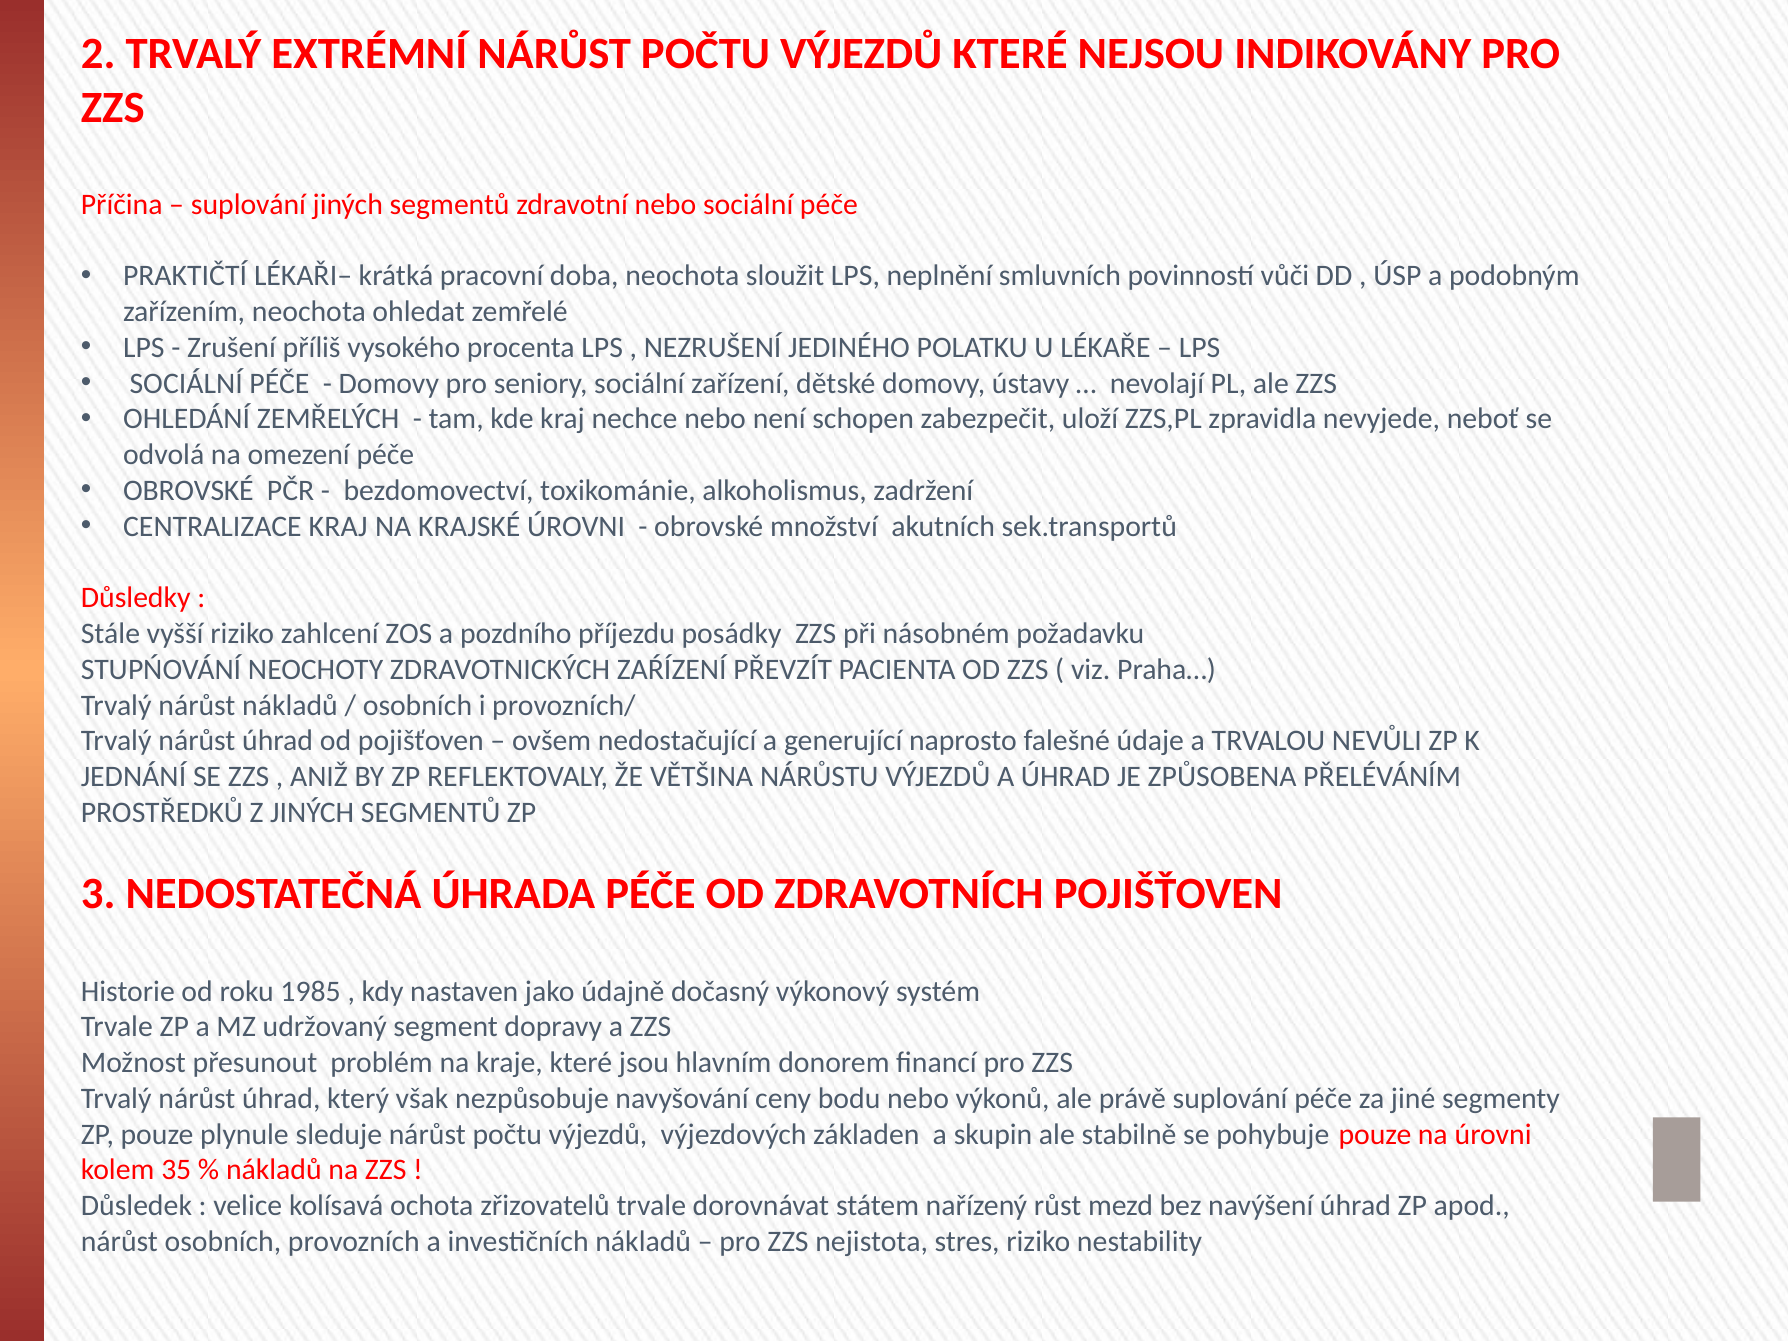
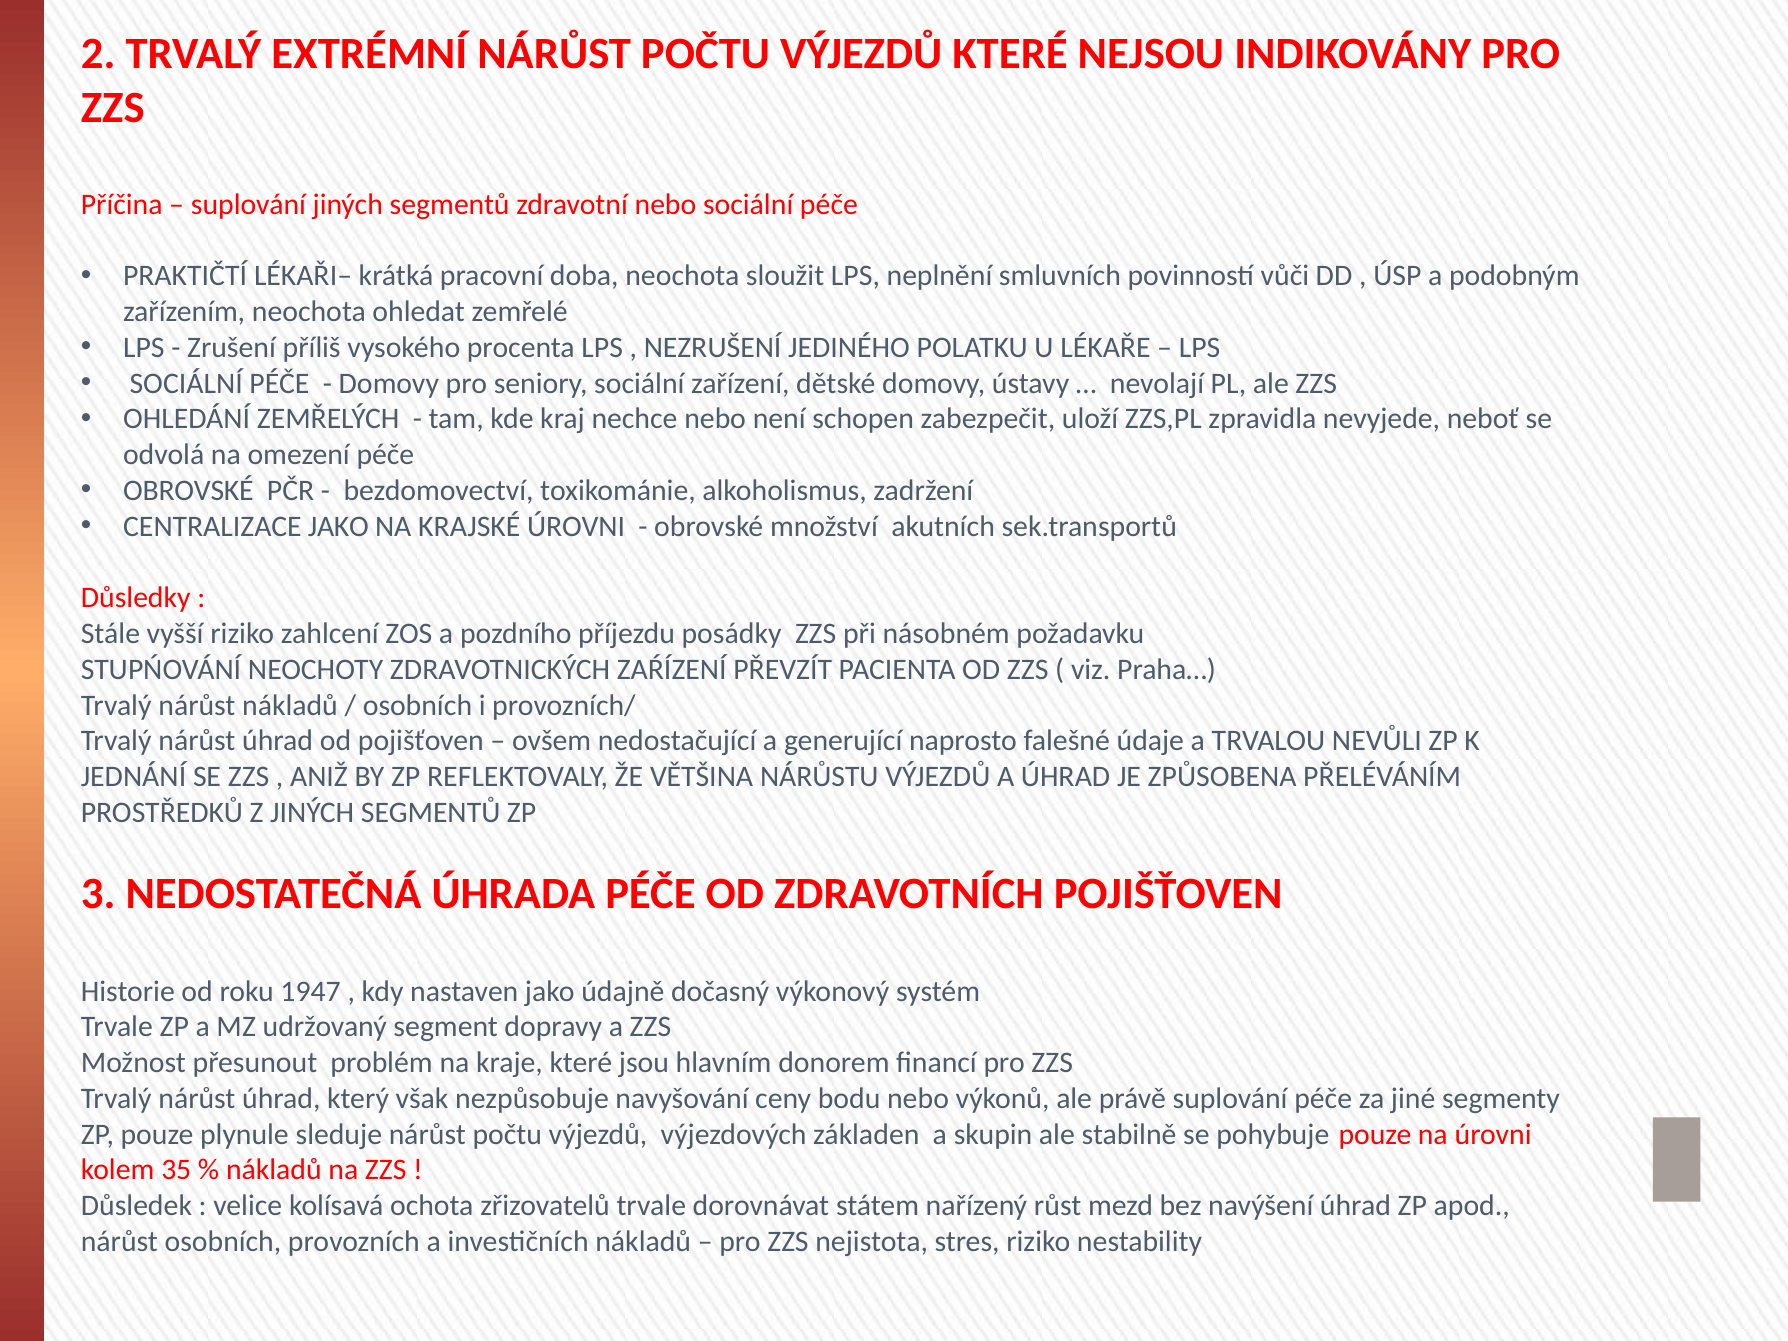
CENTRALIZACE KRAJ: KRAJ -> JAKO (338, 526)
1985: 1985 -> 1947 (311, 991)
